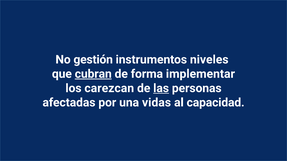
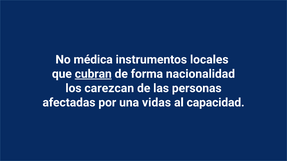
gestión: gestión -> médica (93, 60)
niveles: niveles -> locales (209, 60)
implementar: implementar -> nacionalidad (200, 74)
las underline: present -> none (161, 88)
